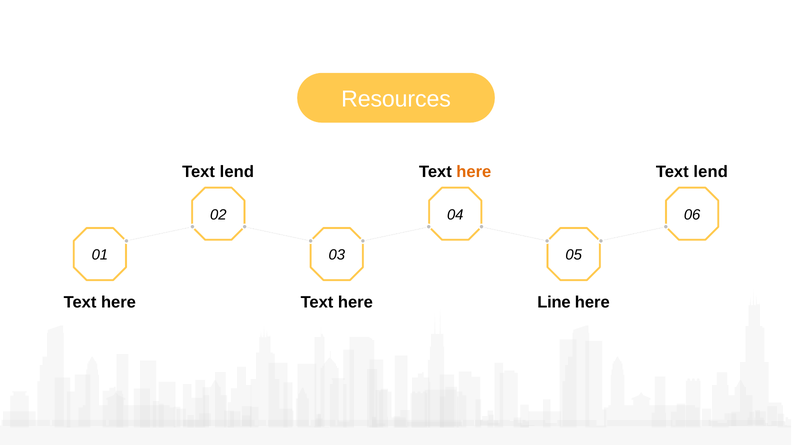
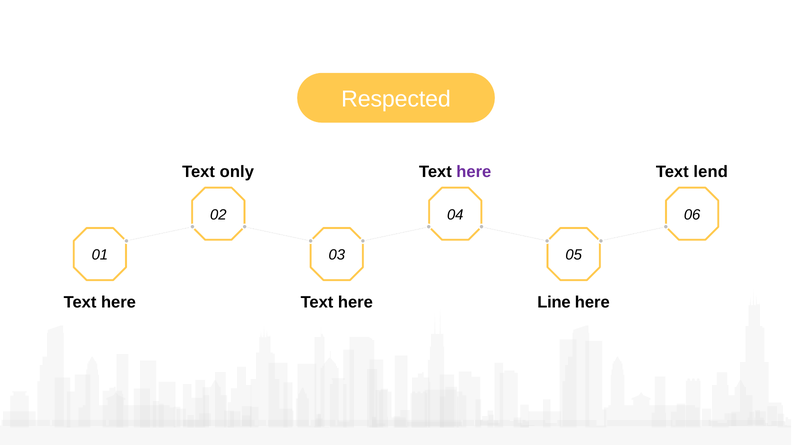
Resources: Resources -> Respected (396, 99)
lend: lend -> only (237, 172)
here colour: orange -> purple (474, 172)
